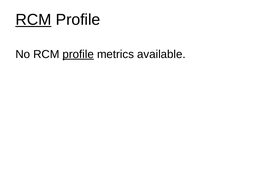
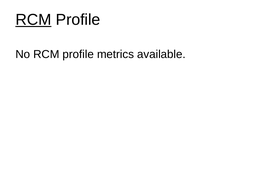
profile underline: present -> none (78, 54)
